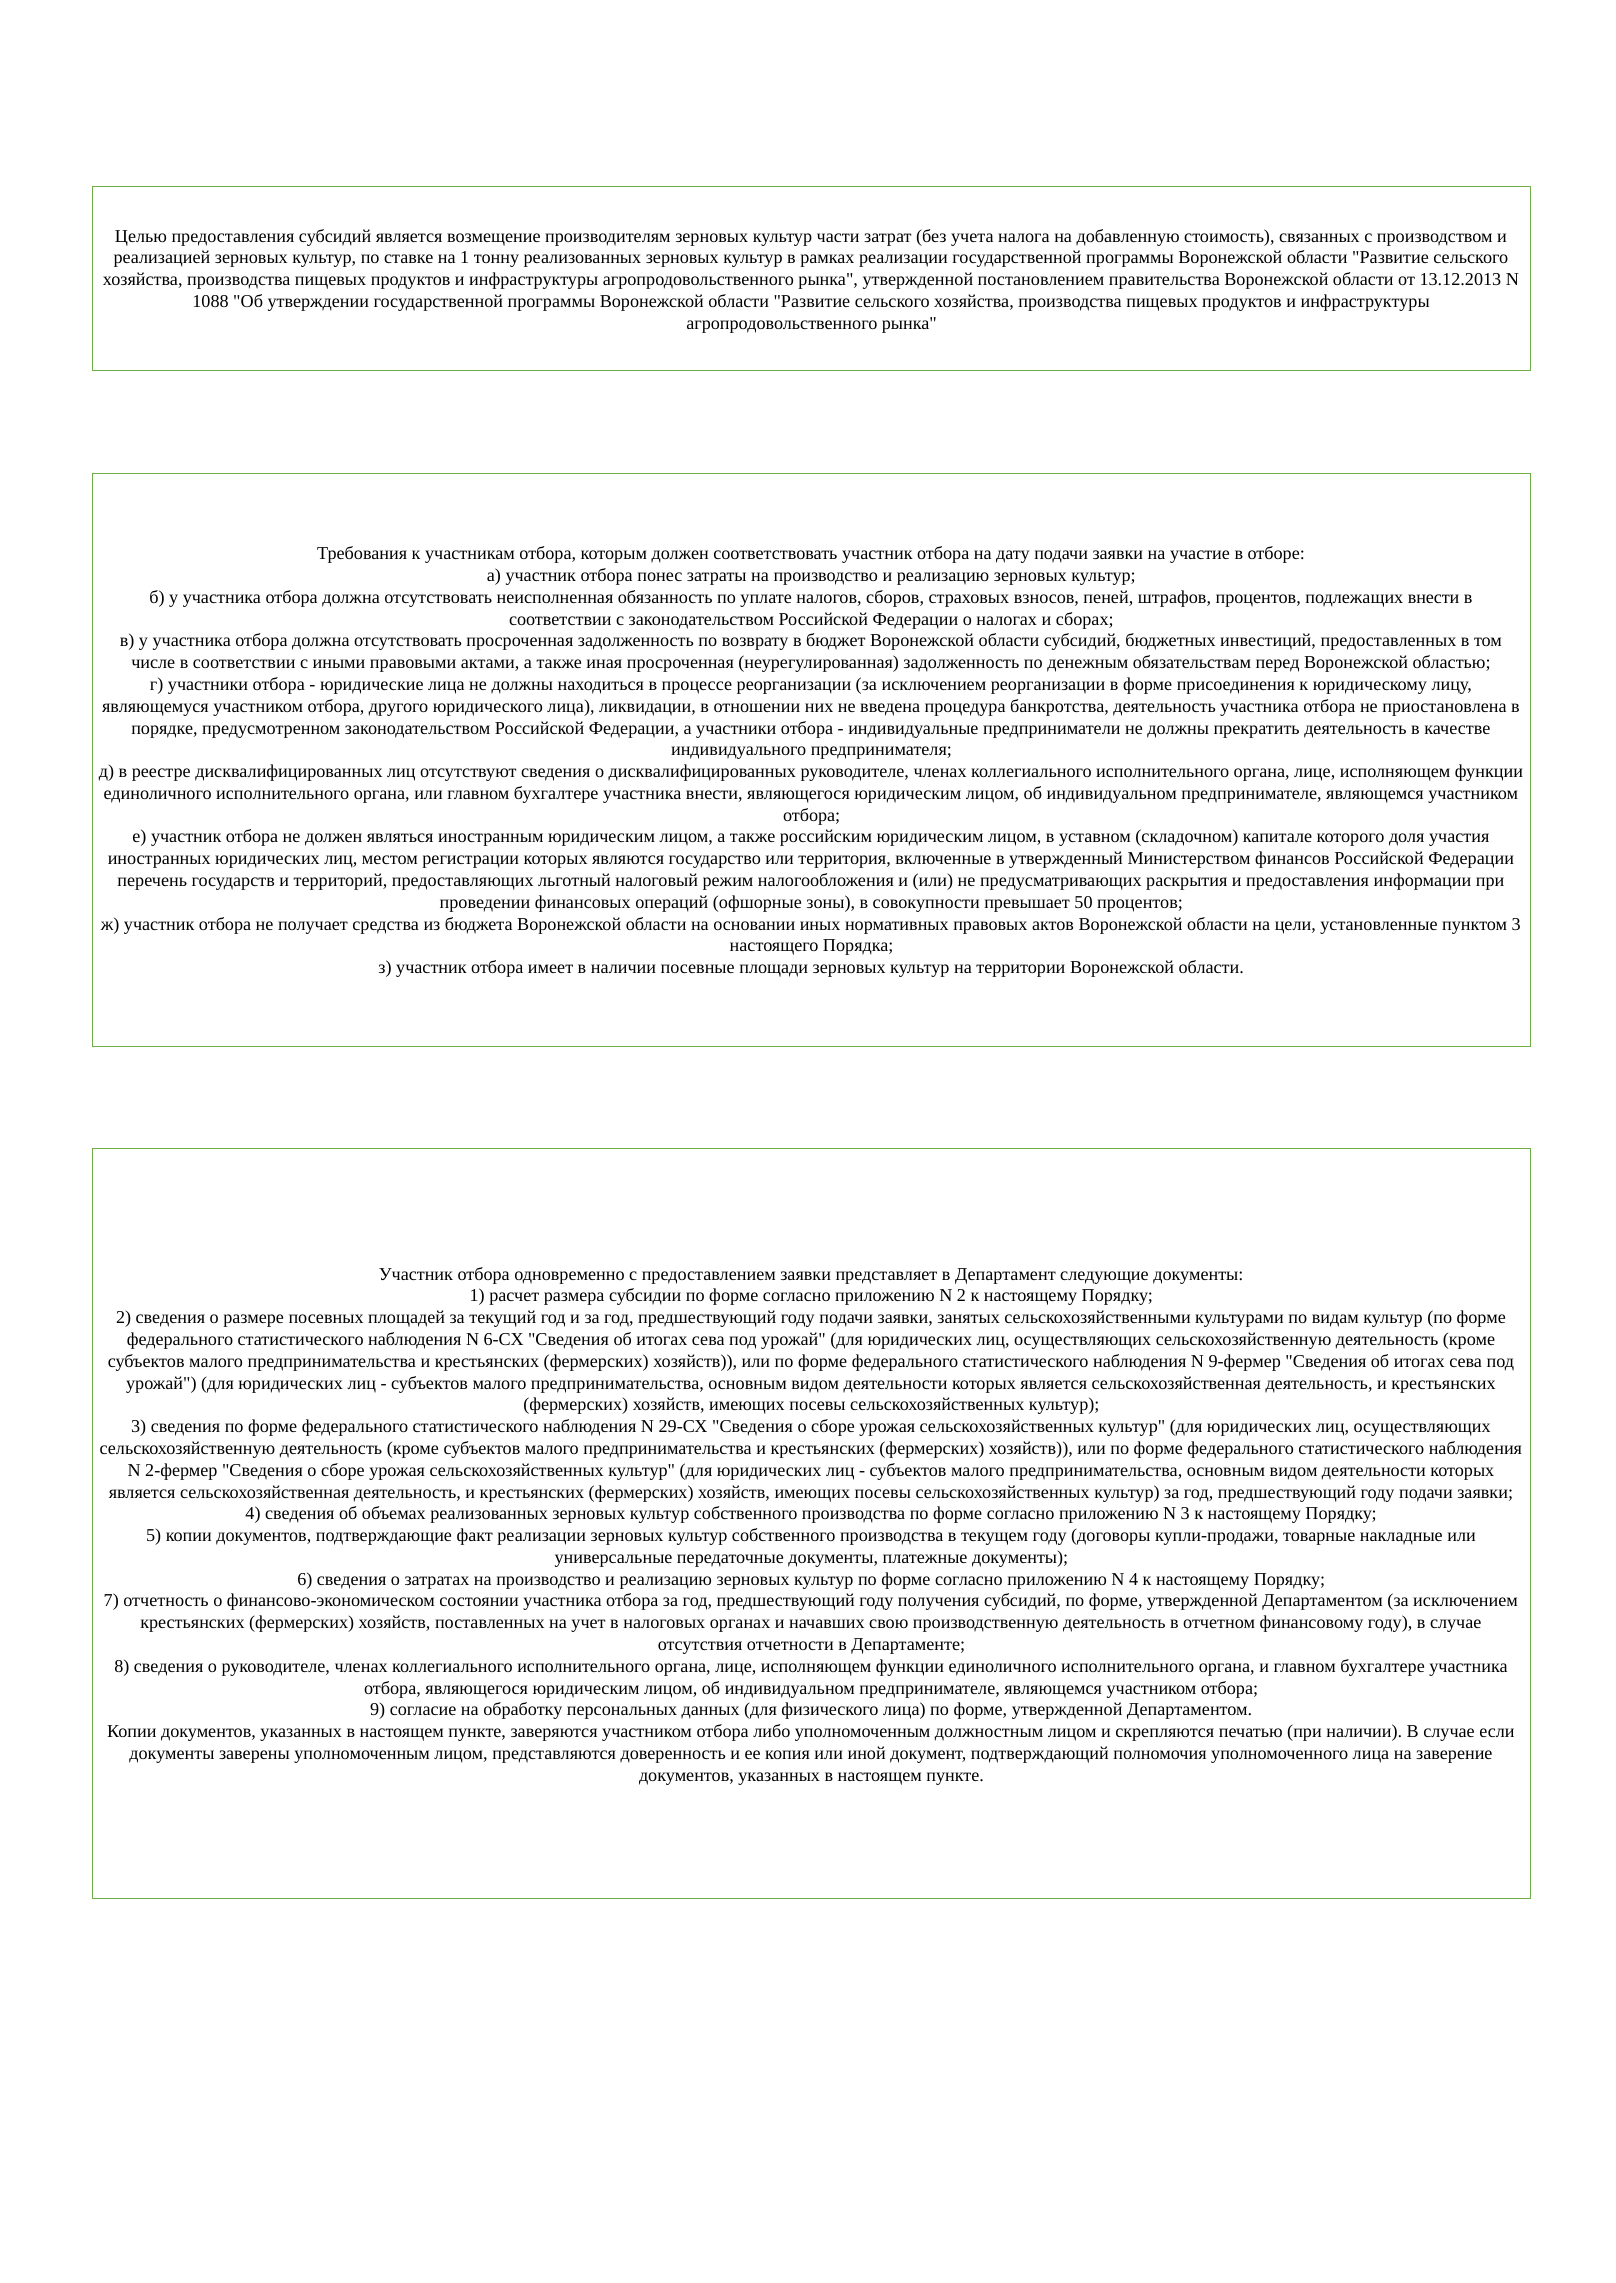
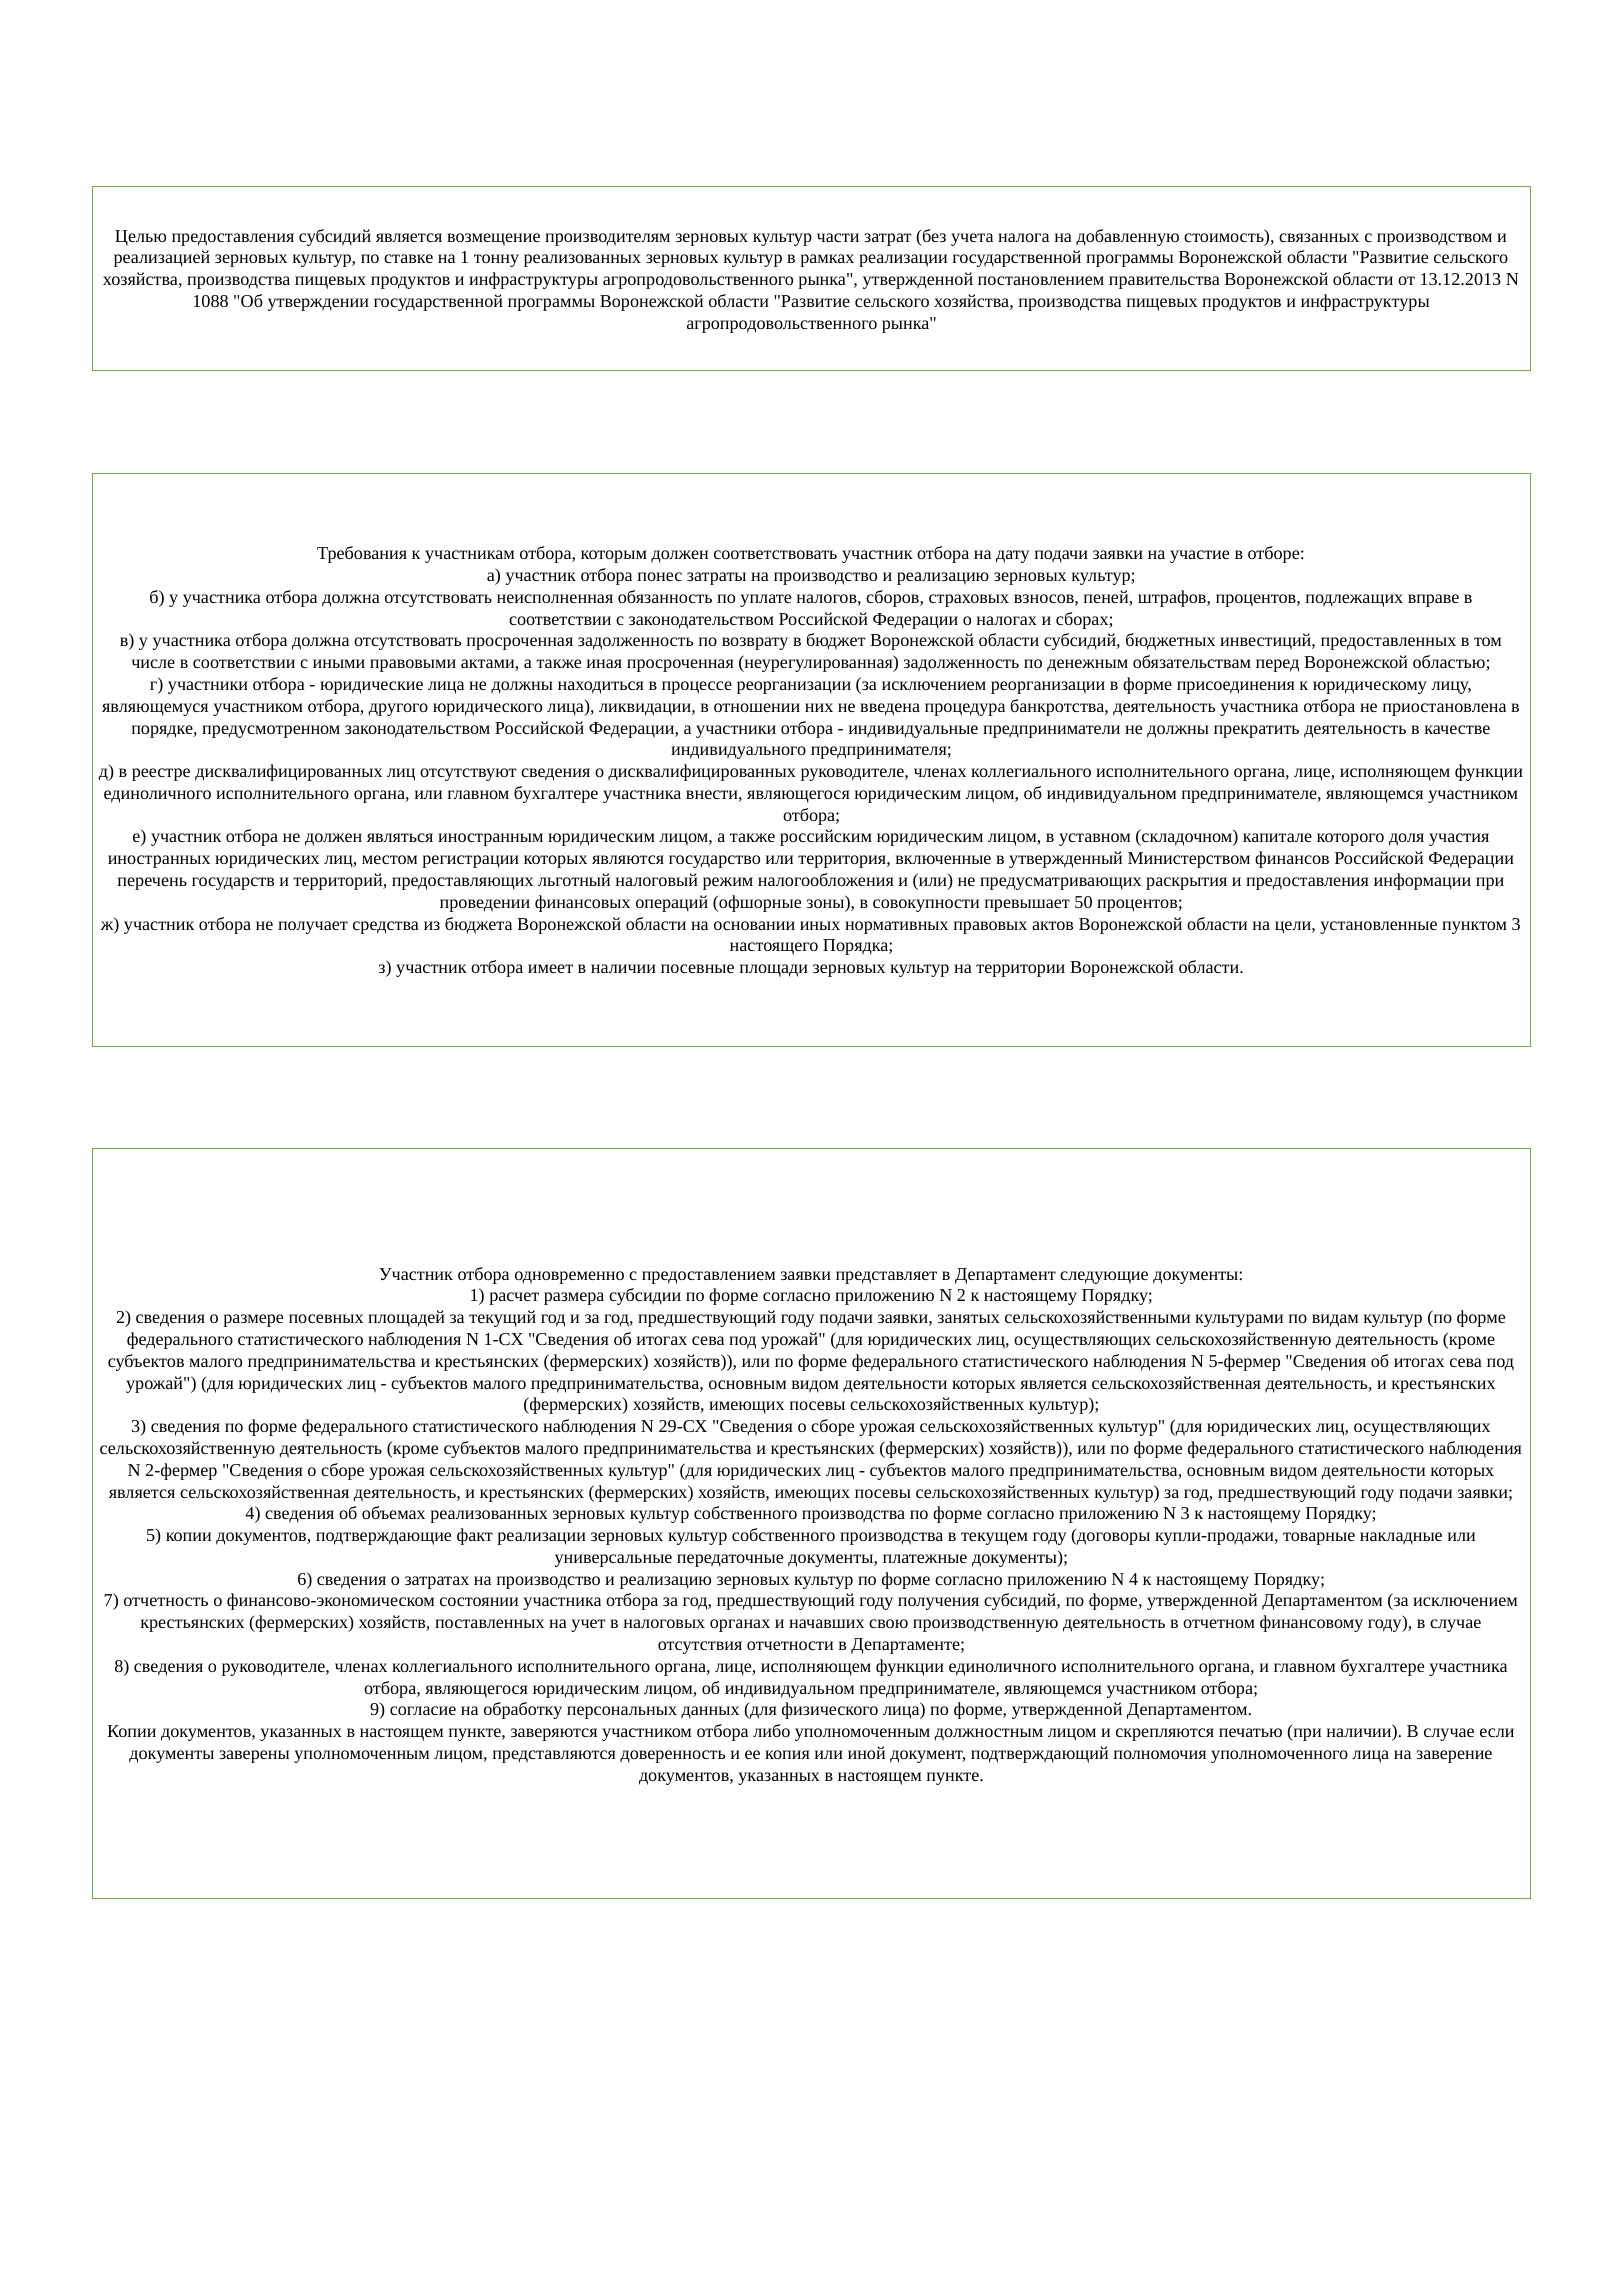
подлежащих внести: внести -> вправе (1434, 597)
6-СХ: 6-СХ -> 1-СХ (504, 1340)
9-фермер: 9-фермер -> 5-фермер (1245, 1362)
